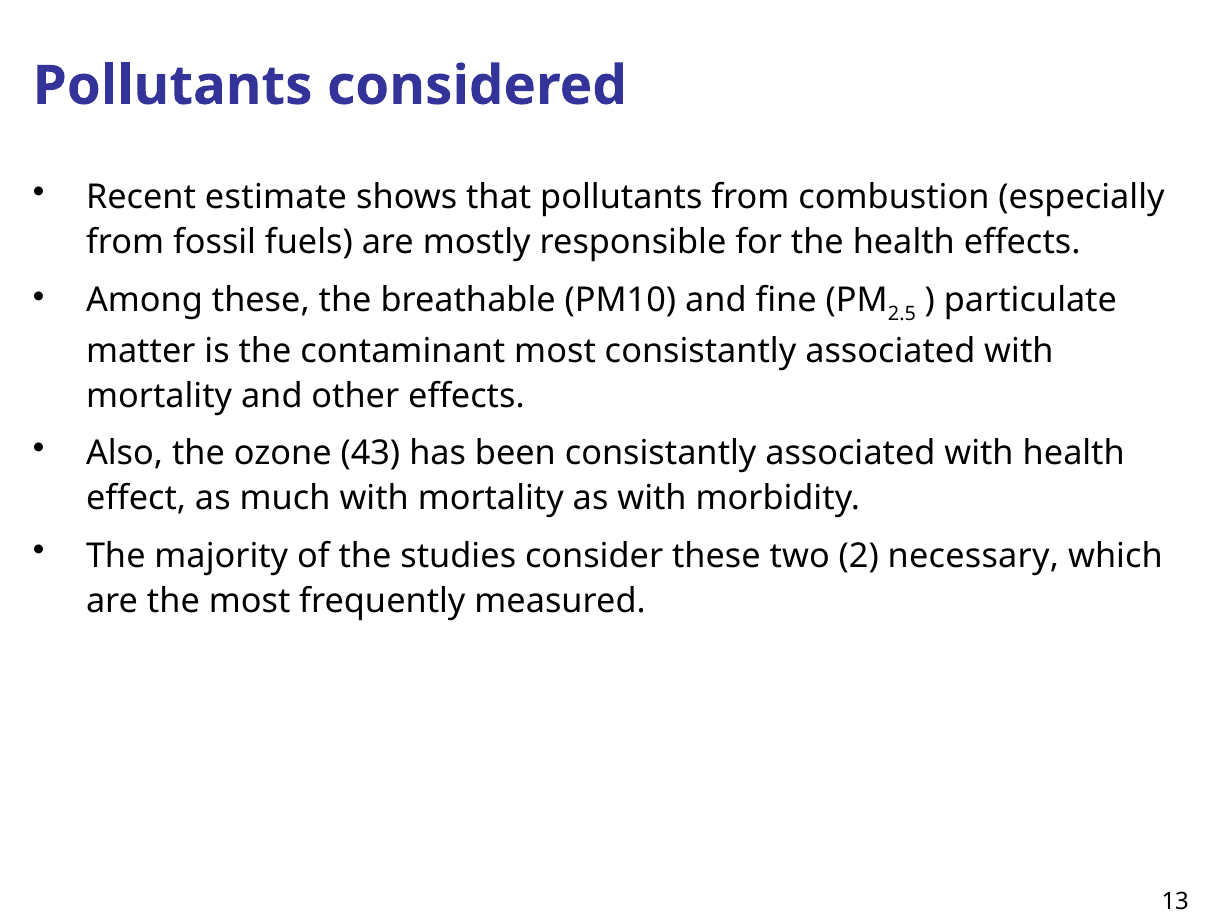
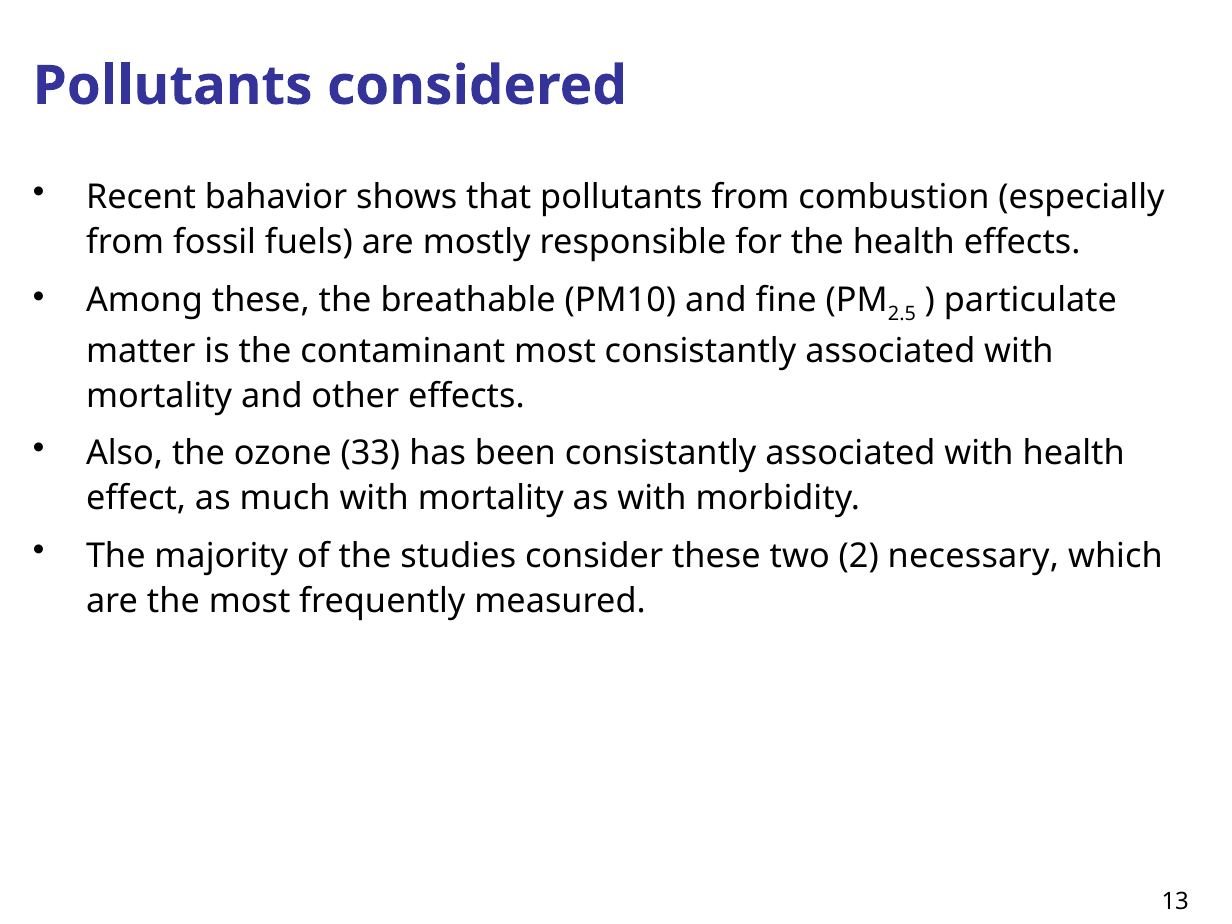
estimate: estimate -> bahavior (276, 197)
43: 43 -> 33 (370, 453)
